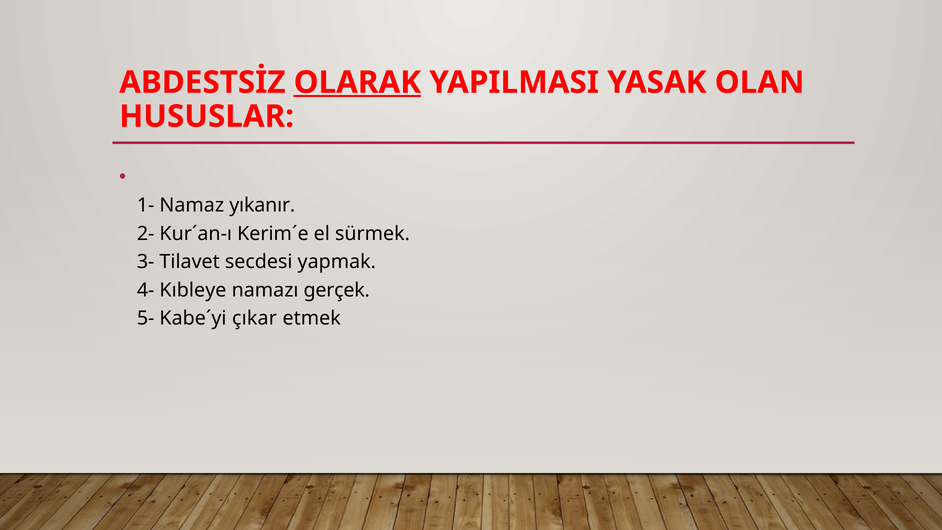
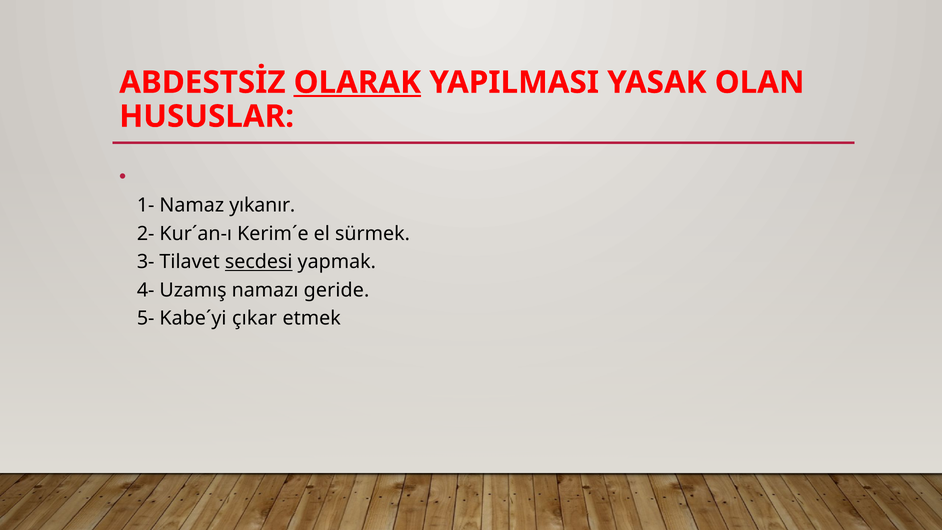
secdesi underline: none -> present (259, 262)
Kıbleye: Kıbleye -> Uzamış (193, 290)
gerçek: gerçek -> geride (337, 290)
